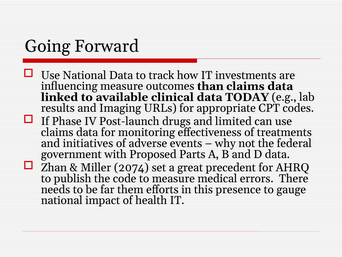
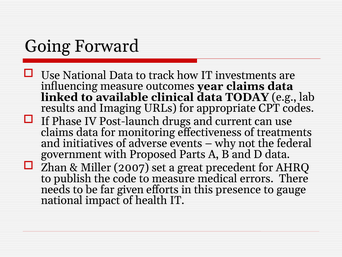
than: than -> year (210, 86)
limited: limited -> current (234, 121)
2074: 2074 -> 2007 (131, 167)
them: them -> given (130, 189)
